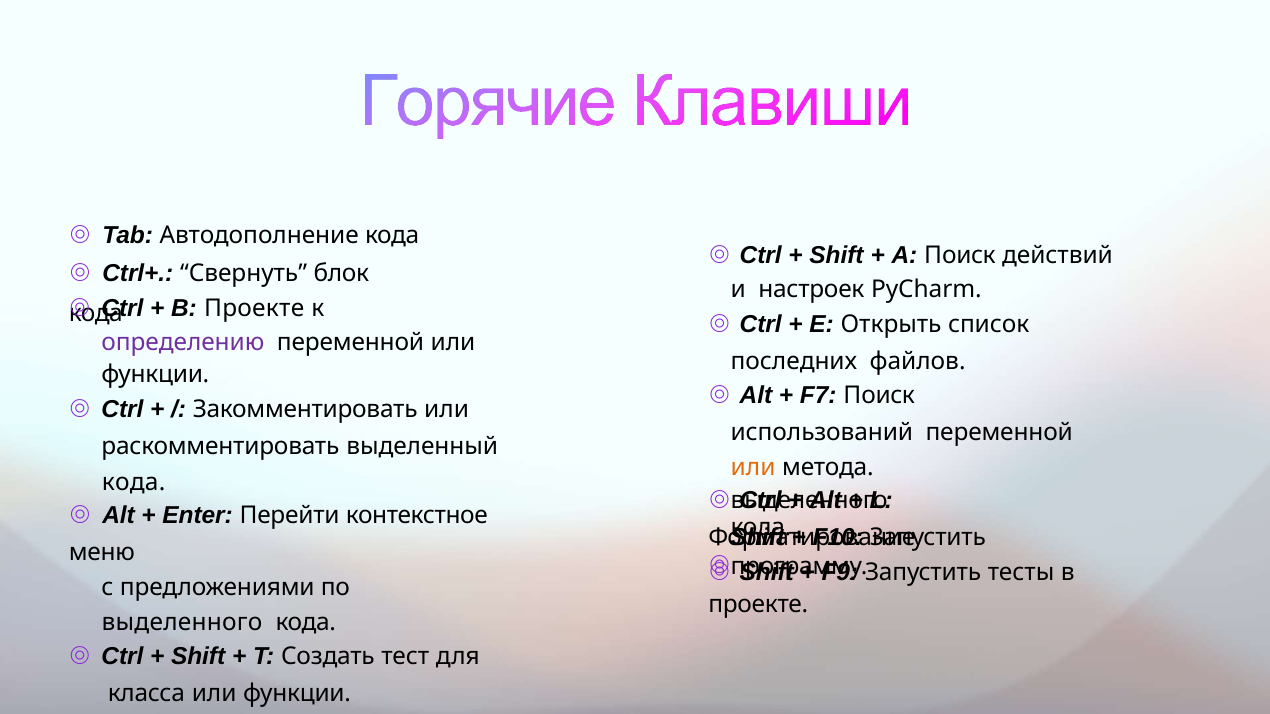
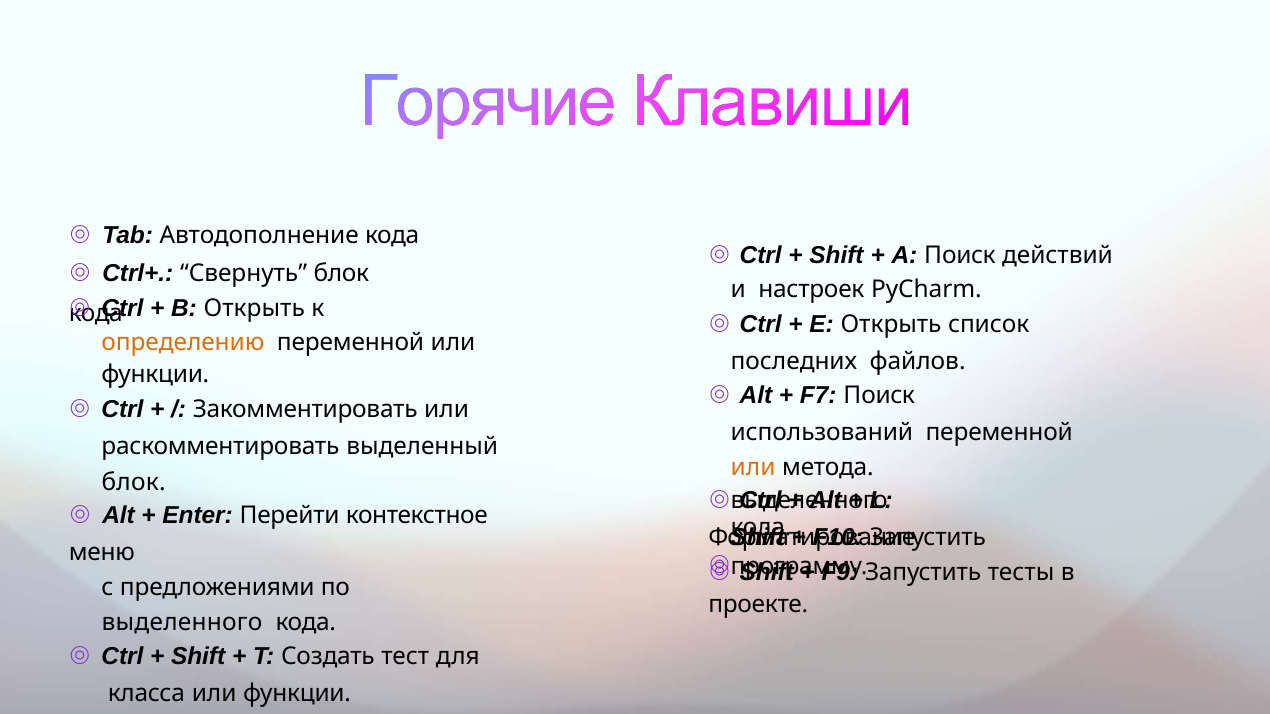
B Проекте: Проекте -> Открыть (254, 308)
определению colour: purple -> orange (183, 342)
кода: кода -> блок (134, 482)
